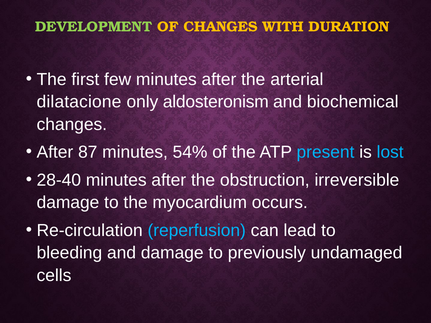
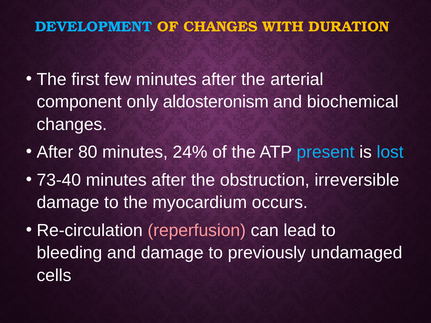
DEVELOPMENT colour: light green -> light blue (94, 27)
dilatacione: dilatacione -> component (79, 102)
87: 87 -> 80 (88, 152)
54%: 54% -> 24% (190, 152)
28-40: 28-40 -> 73-40 (59, 180)
reperfusion colour: light blue -> pink (197, 231)
